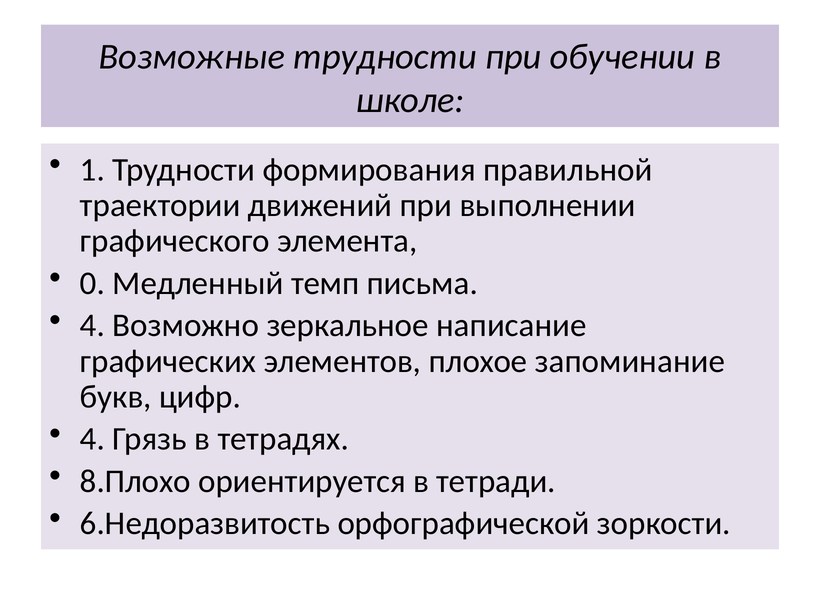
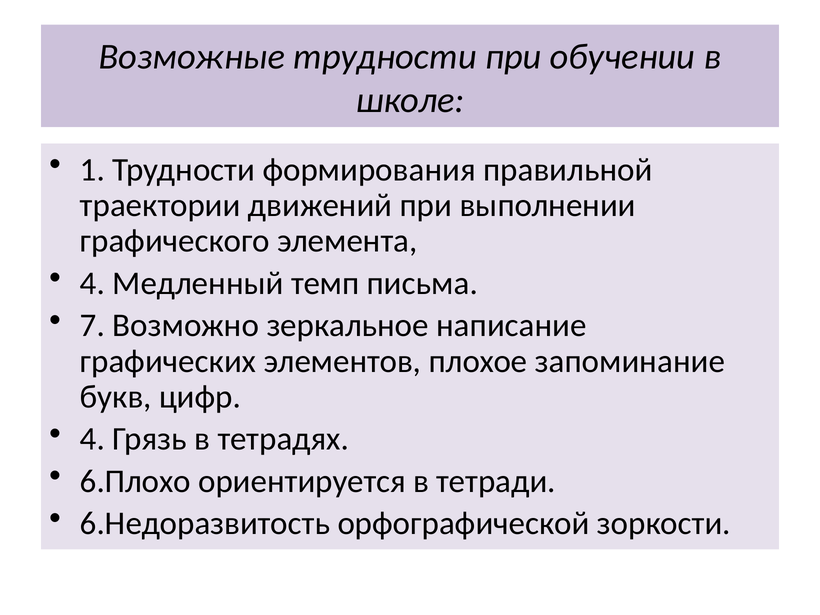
0: 0 -> 4 (92, 283)
4: 4 -> 7 (92, 326)
8.Плохо: 8.Плохо -> 6.Плохо (135, 481)
